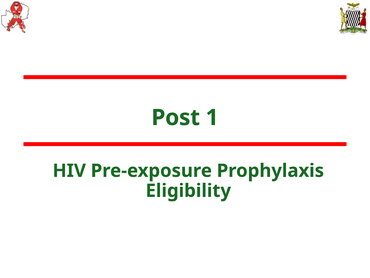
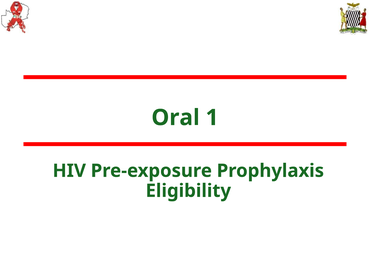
Post: Post -> Oral (176, 117)
